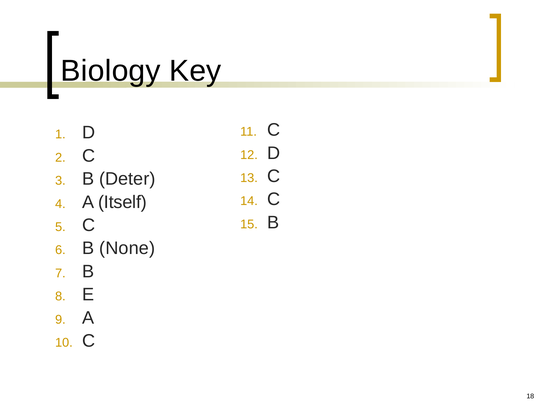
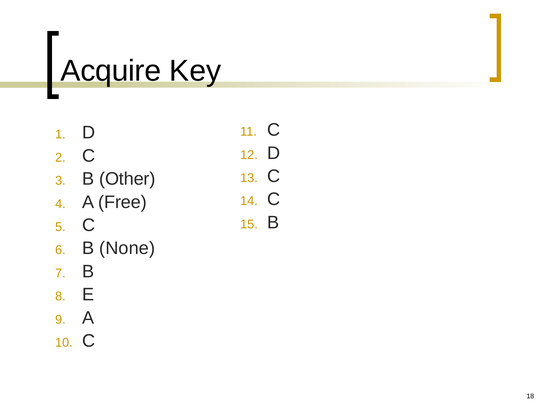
Biology: Biology -> Acquire (111, 71)
Deter: Deter -> Other (127, 179)
Itself: Itself -> Free (122, 202)
